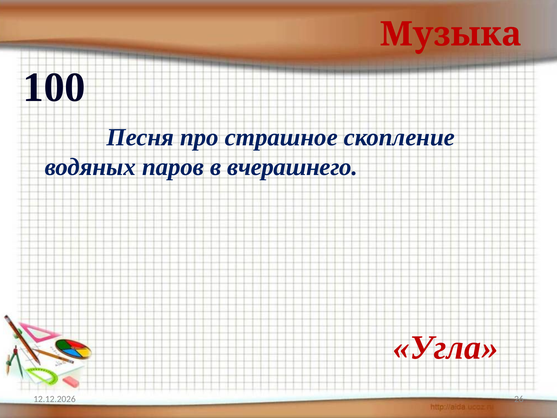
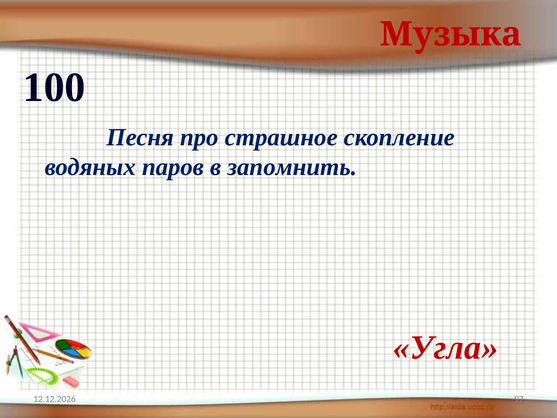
вчерашнего: вчерашнего -> запомнить (292, 167)
26: 26 -> 97 (519, 399)
